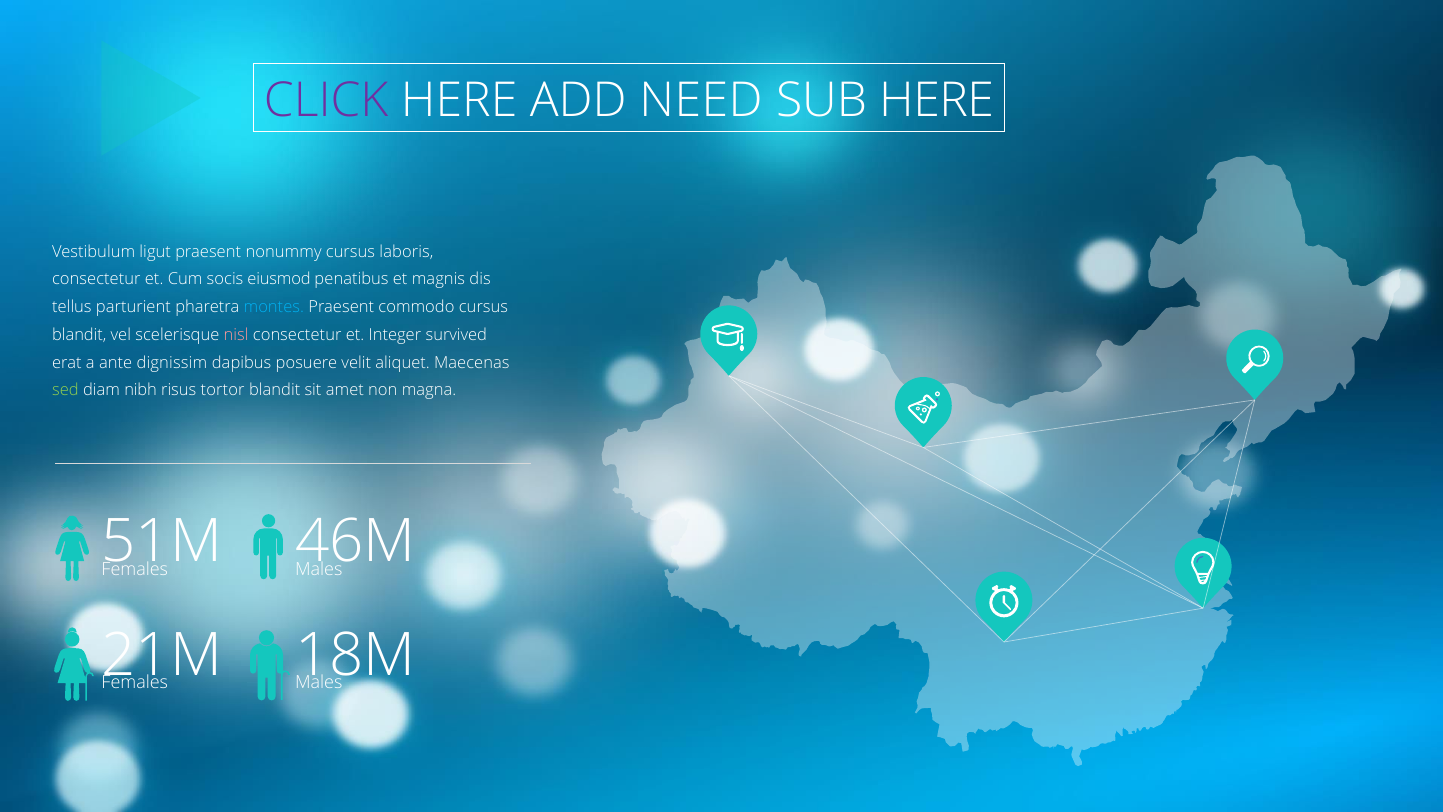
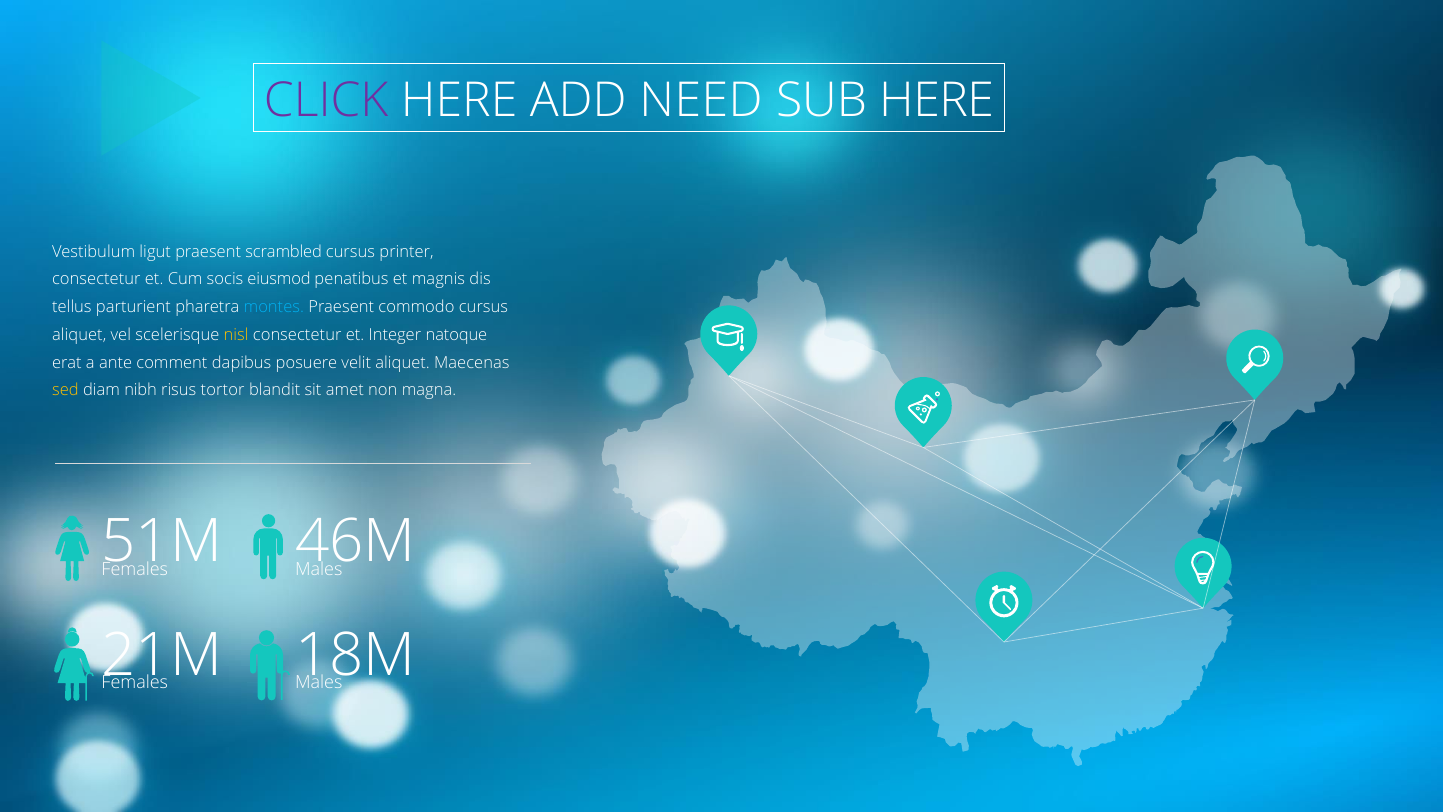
nonummy: nonummy -> scrambled (284, 251)
laboris: laboris -> printer (407, 251)
blandit: blandit -> aliquet (79, 335)
nisl colour: pink -> yellow (236, 335)
survived: survived -> natoque (456, 335)
dignissim: dignissim -> comment (172, 363)
sed colour: light green -> yellow (65, 390)
